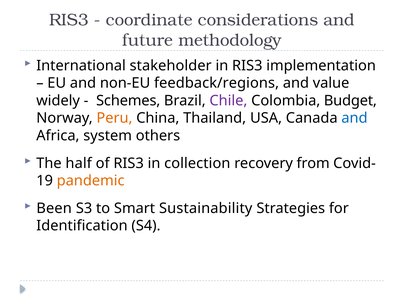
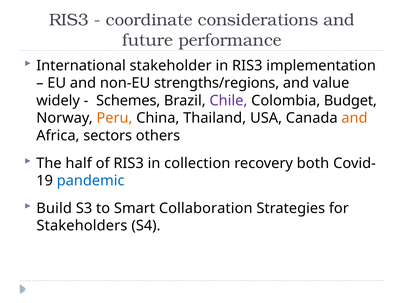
methodology: methodology -> performance (230, 40)
feedback/regions: feedback/regions -> strengths/regions (217, 83)
and colour: blue -> orange (354, 118)
system: system -> sectors (108, 136)
from: from -> both (313, 163)
pandemic colour: orange -> blue (91, 181)
Been: Been -> Build (54, 208)
Sustainability: Sustainability -> Collaboration (206, 208)
Identification: Identification -> Stakeholders (82, 226)
